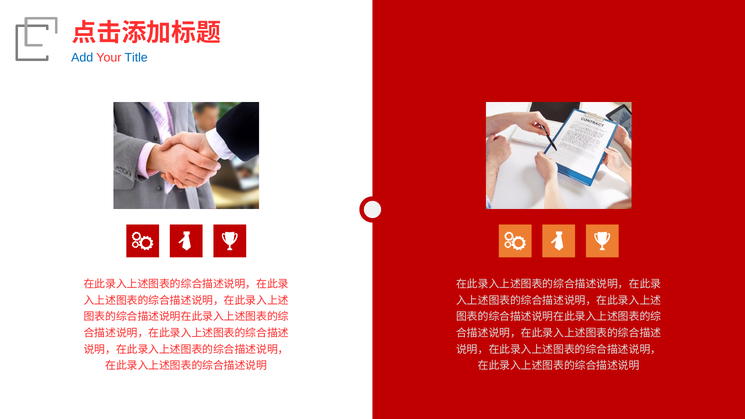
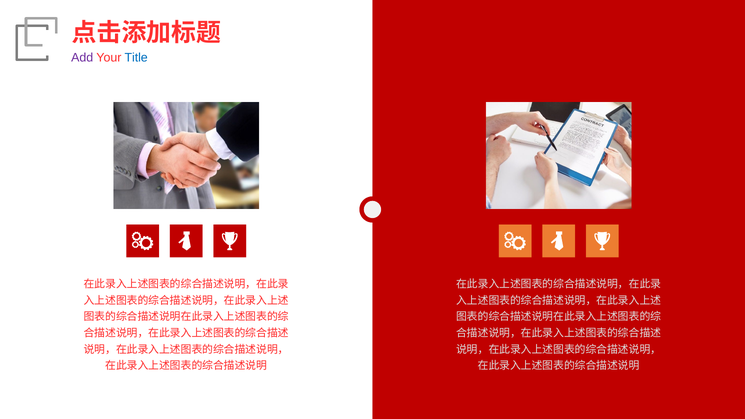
Add colour: blue -> purple (82, 58)
